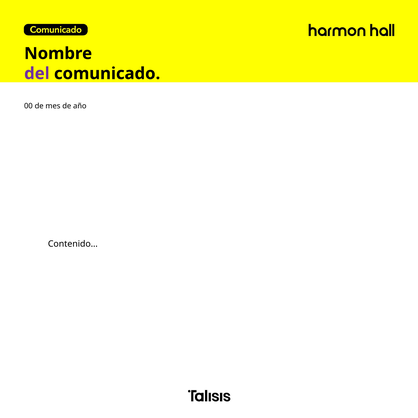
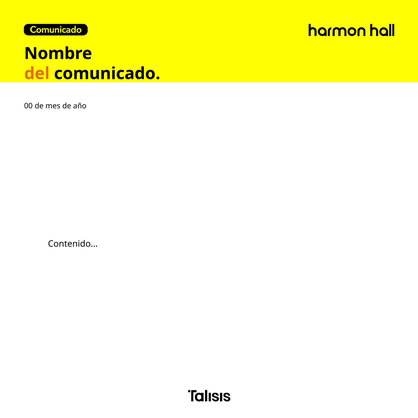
del colour: purple -> orange (37, 74)
